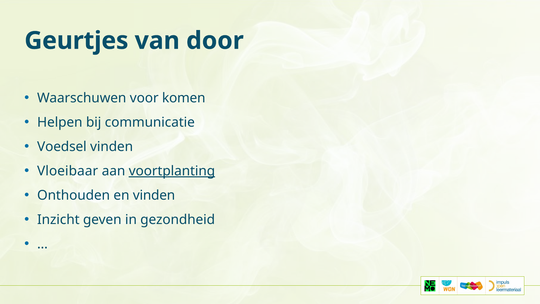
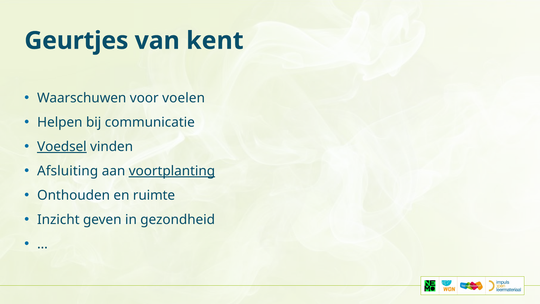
door: door -> kent (215, 41)
komen: komen -> voelen (184, 98)
Voedsel underline: none -> present (62, 147)
Vloeibaar: Vloeibaar -> Afsluiting (68, 171)
en vinden: vinden -> ruimte (154, 195)
